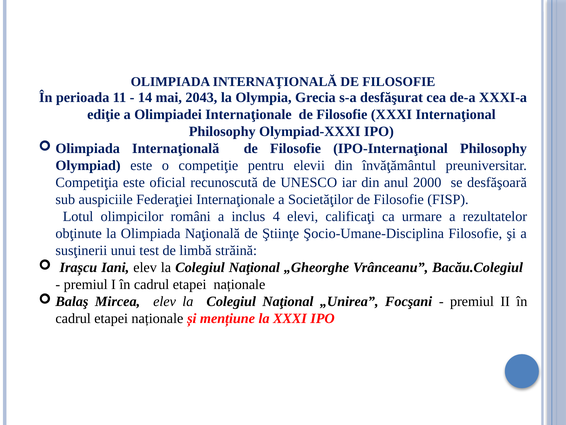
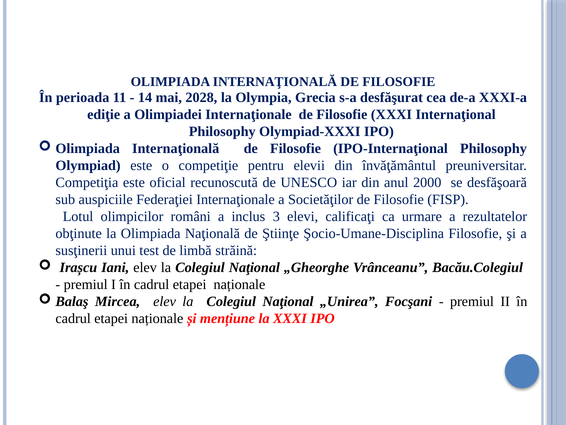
2043: 2043 -> 2028 (201, 97)
4: 4 -> 3 (276, 216)
